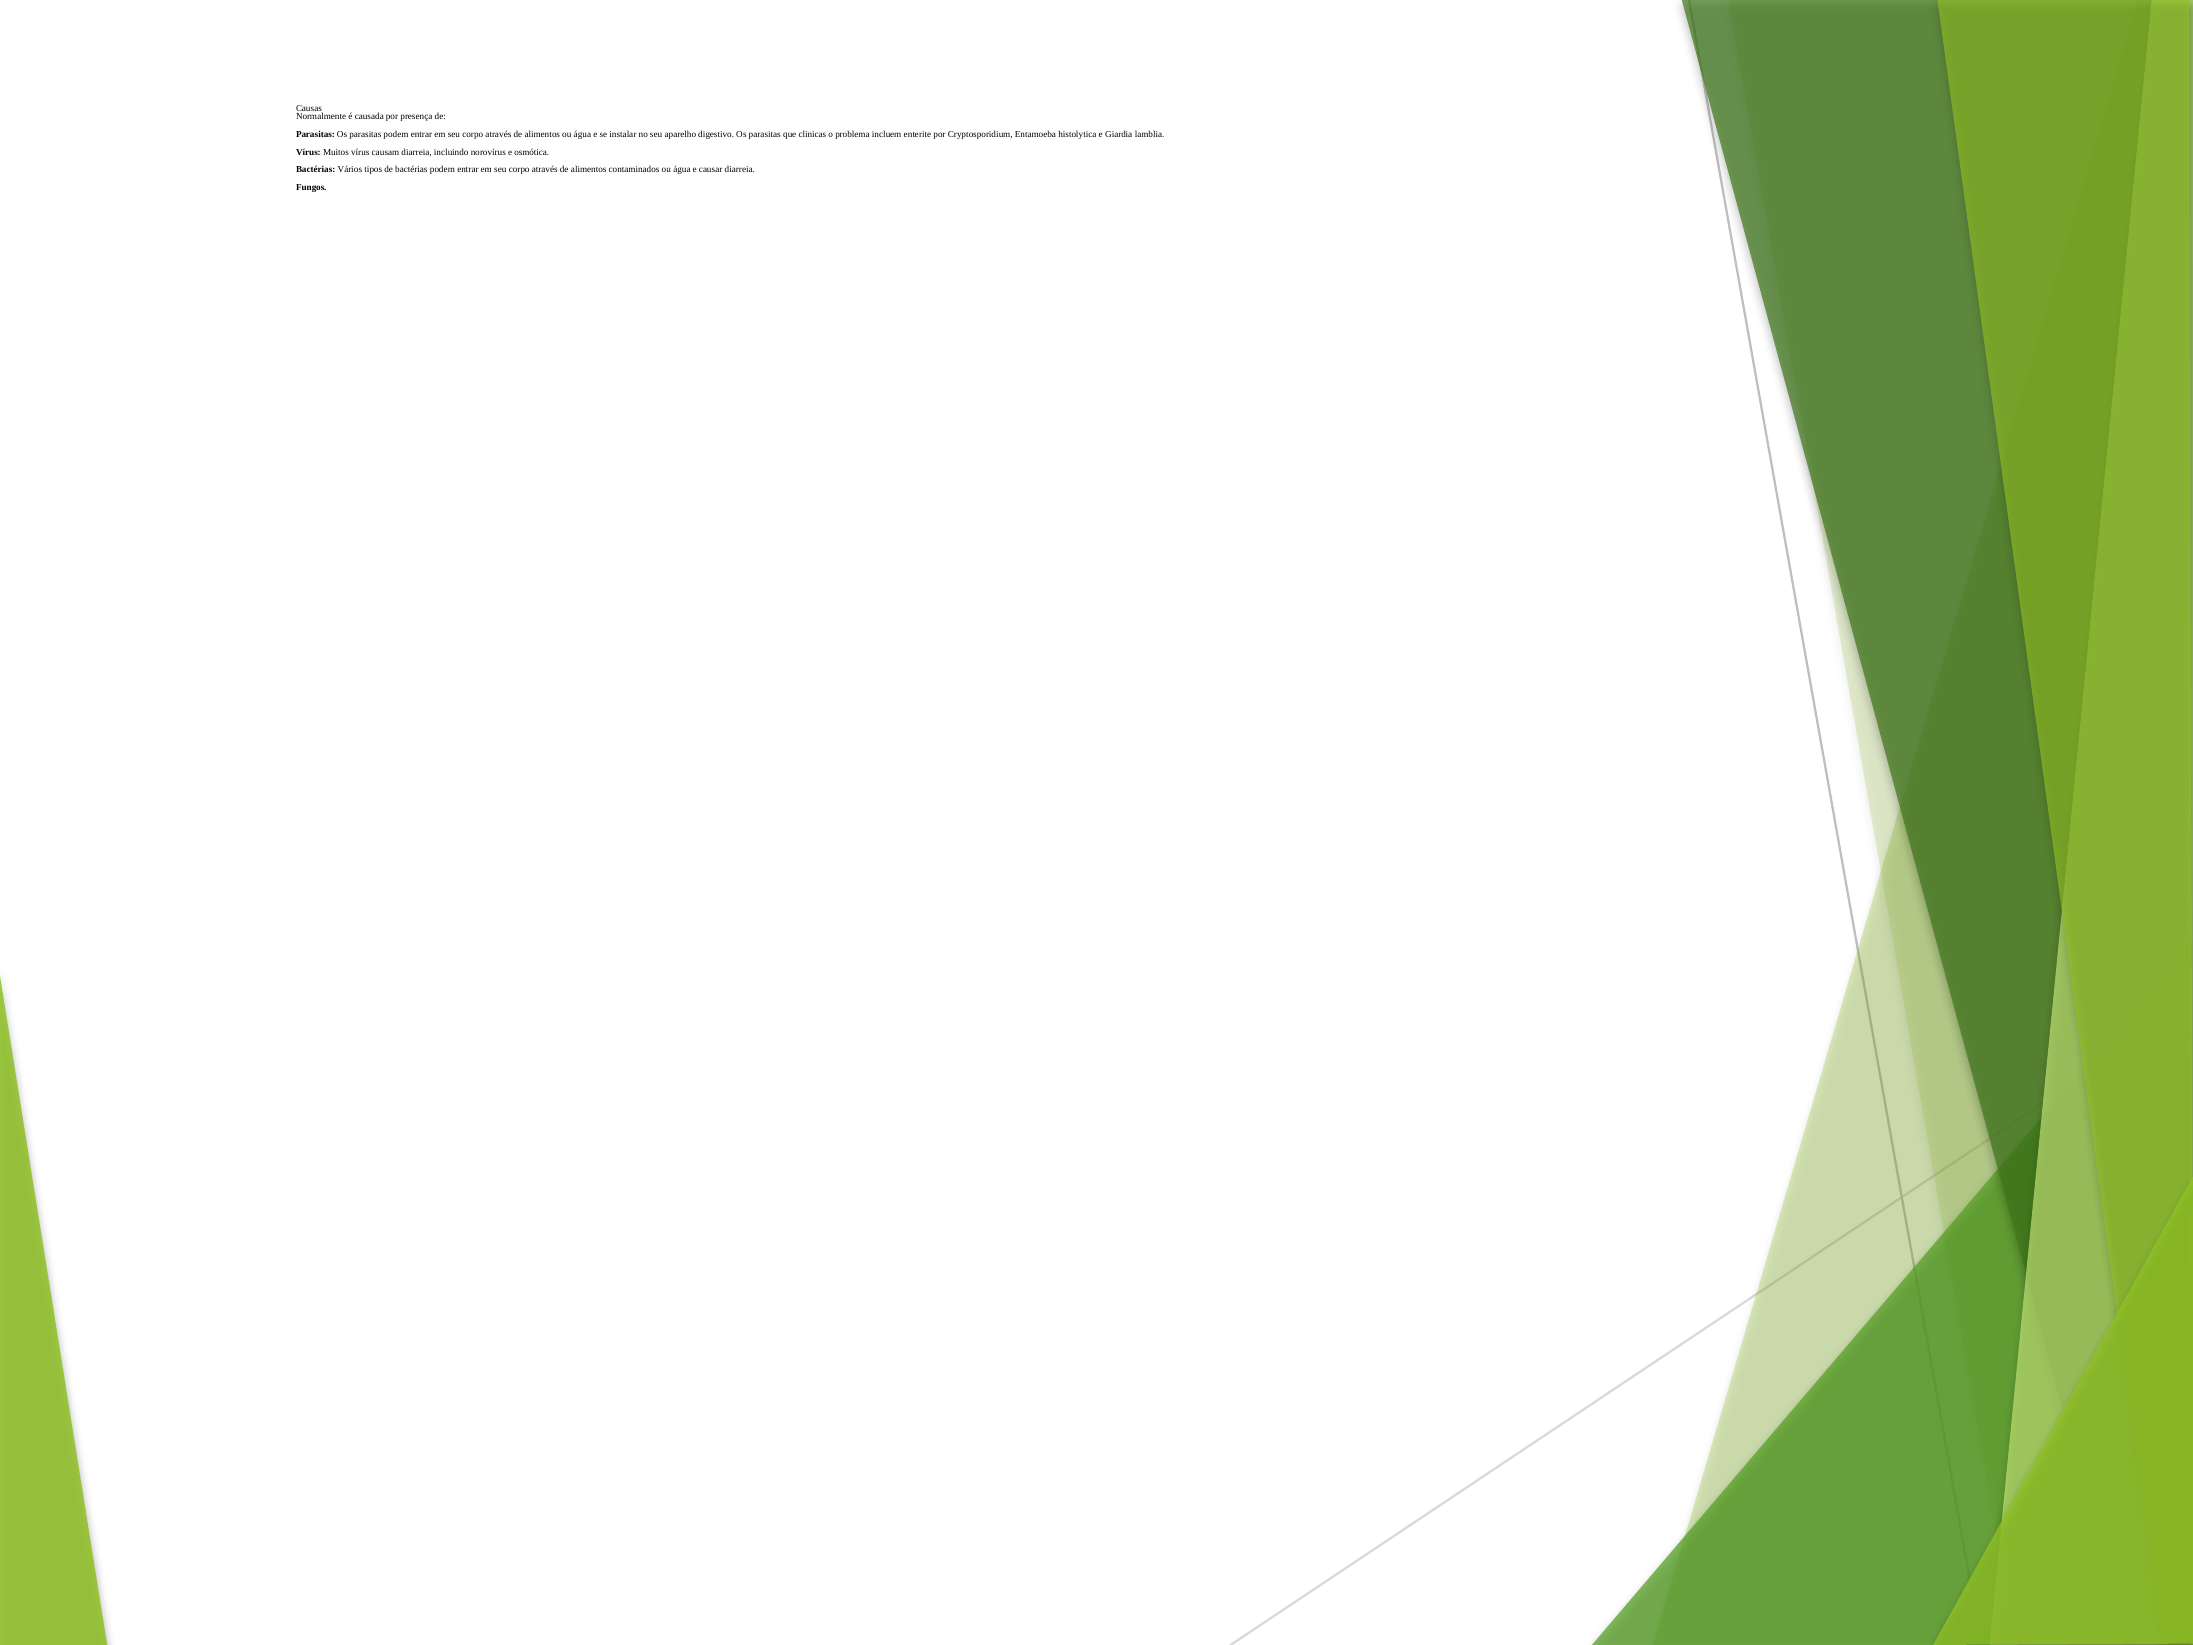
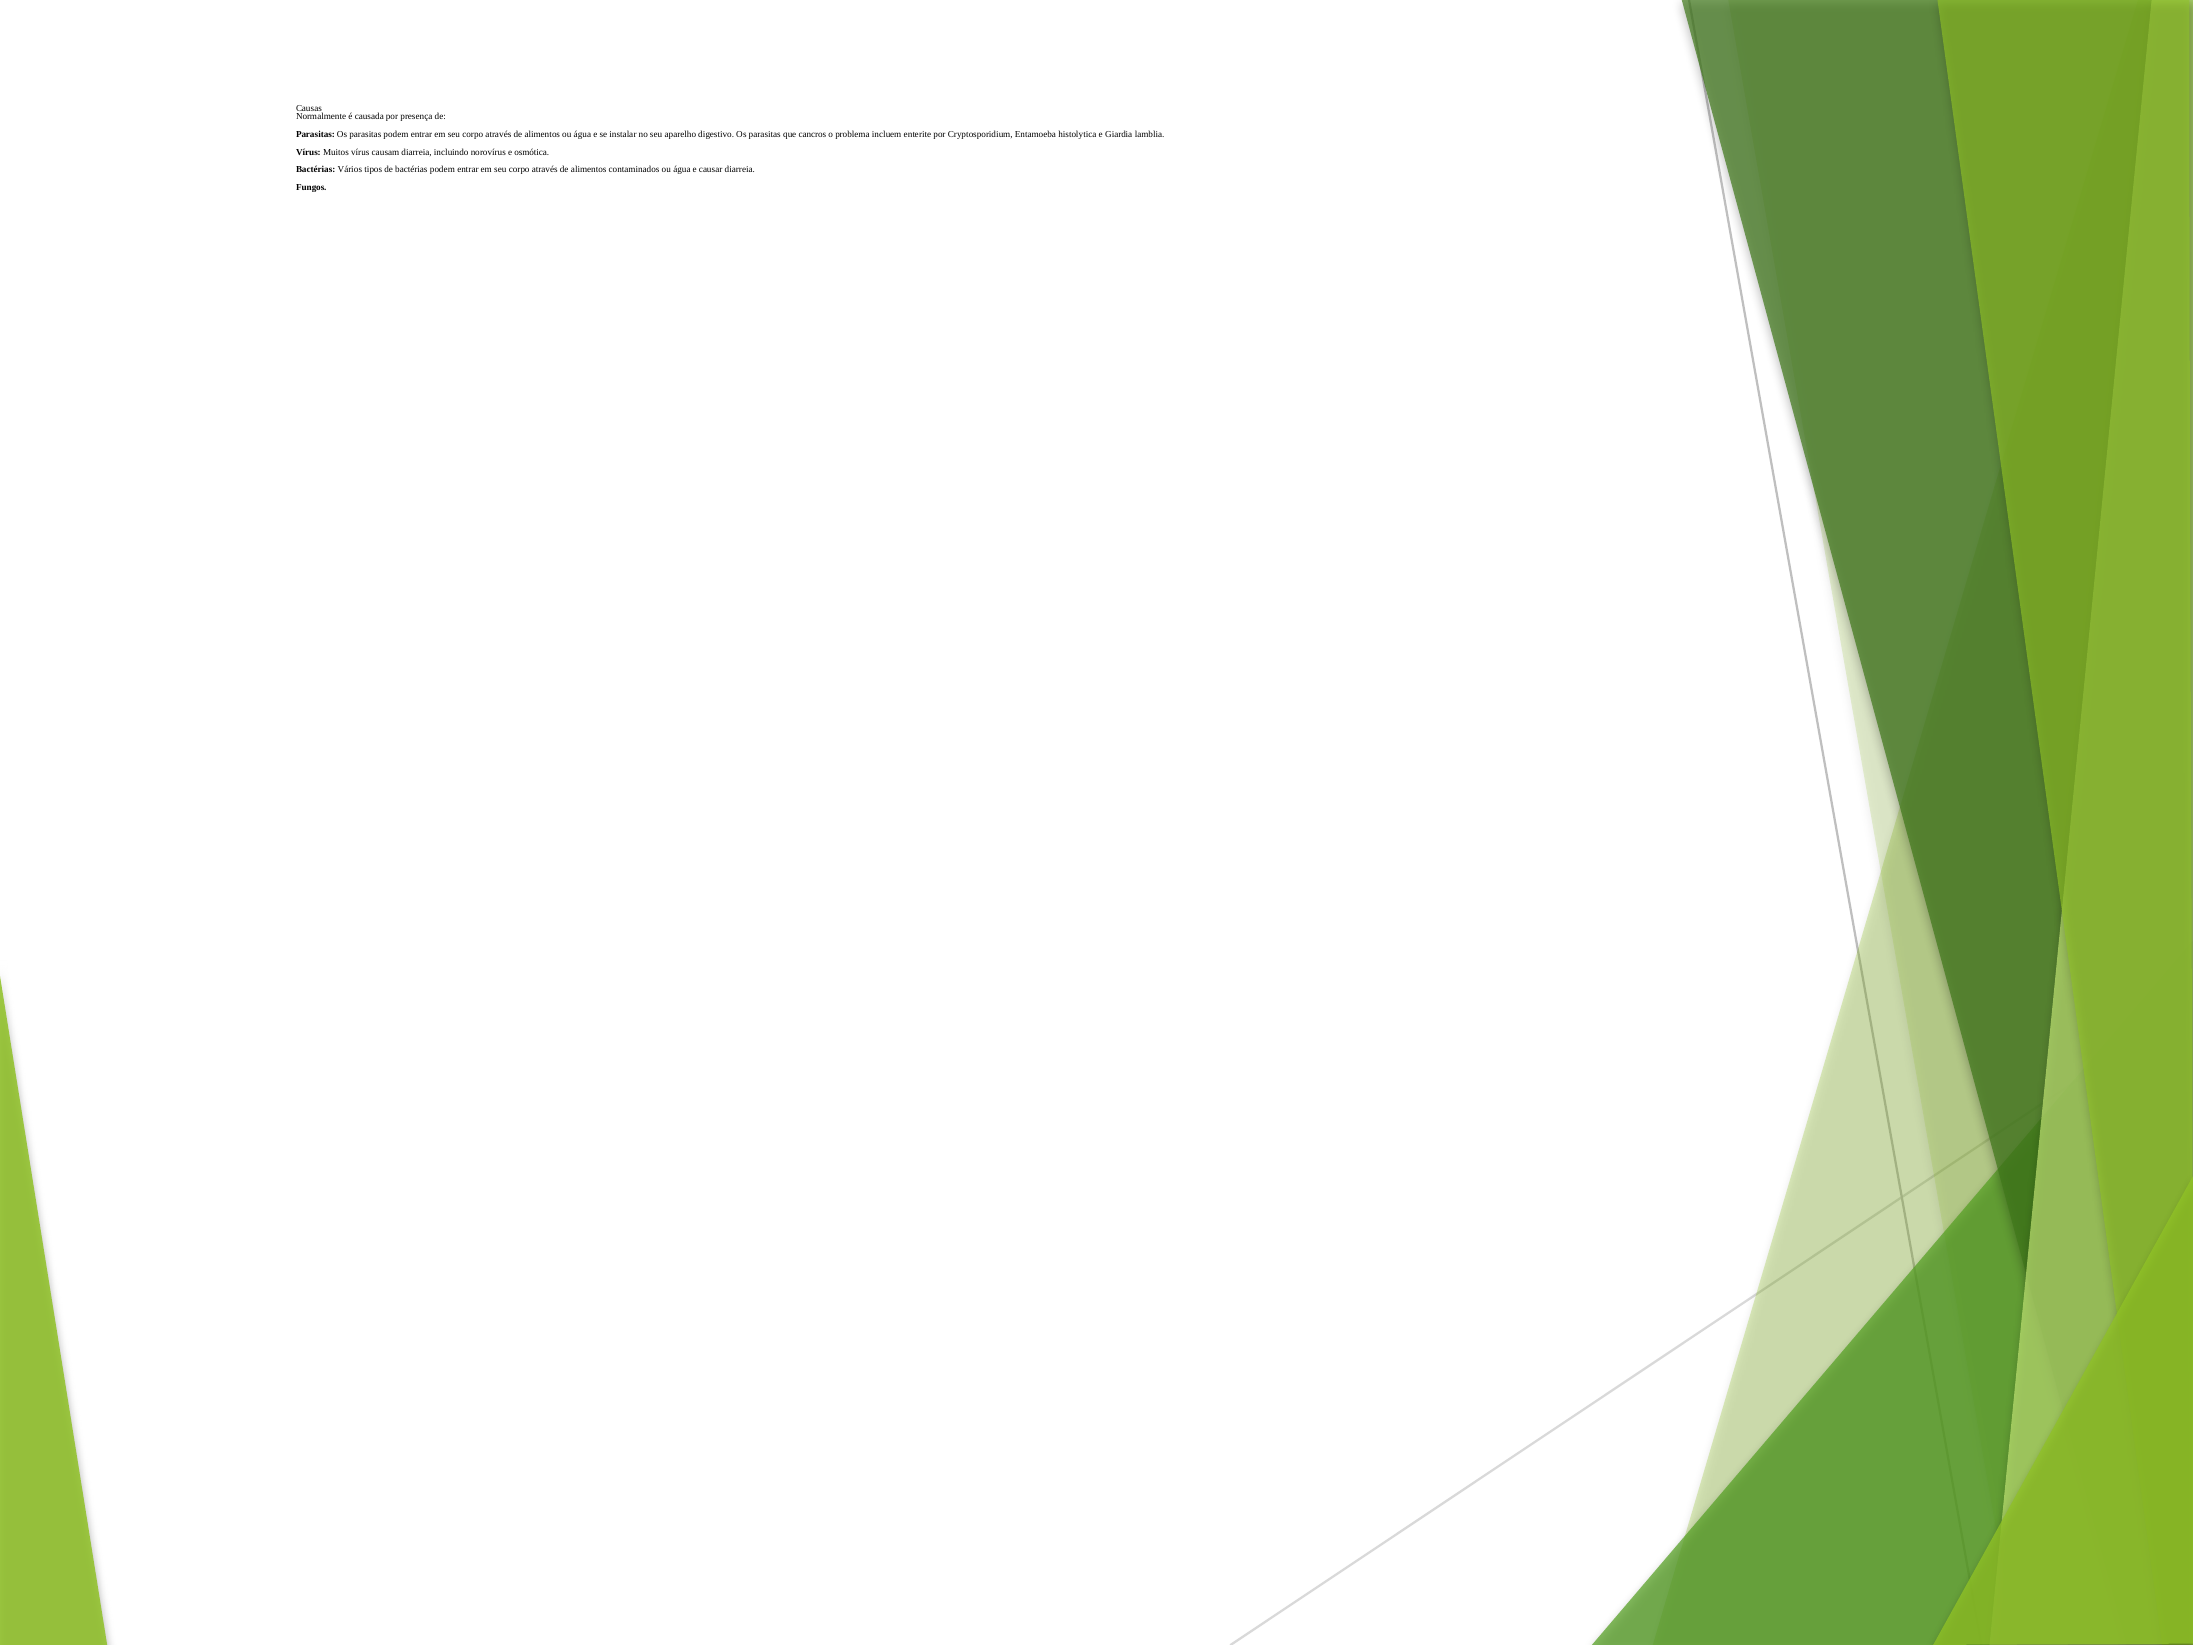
clinicas: clinicas -> cancros (812, 135)
